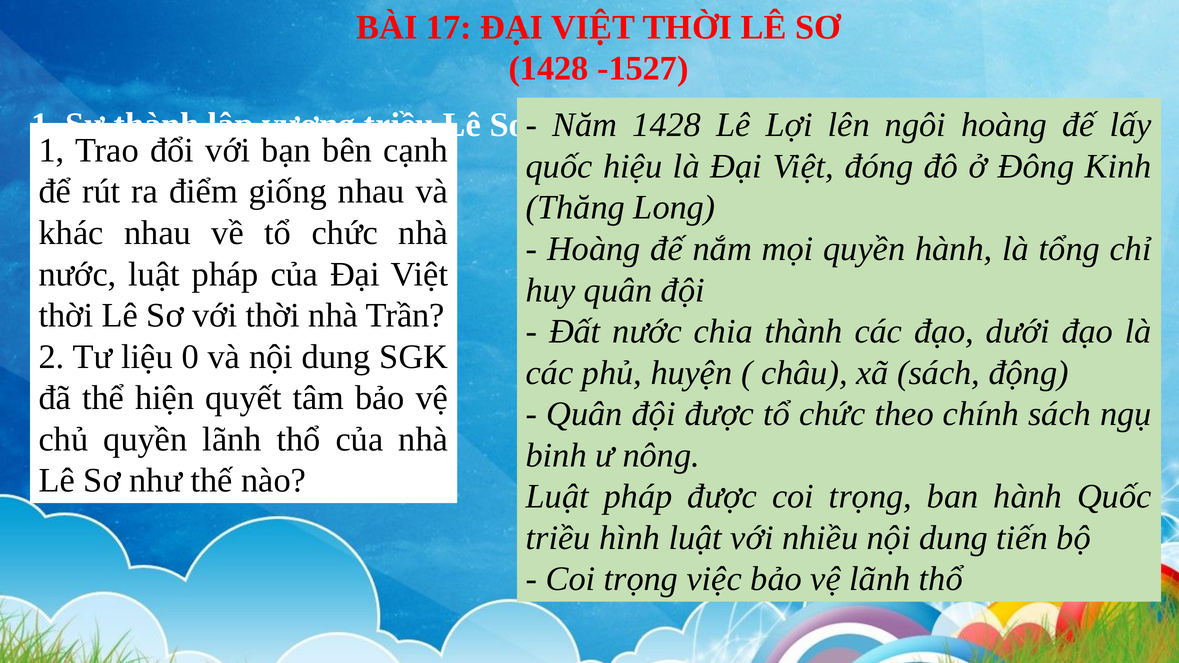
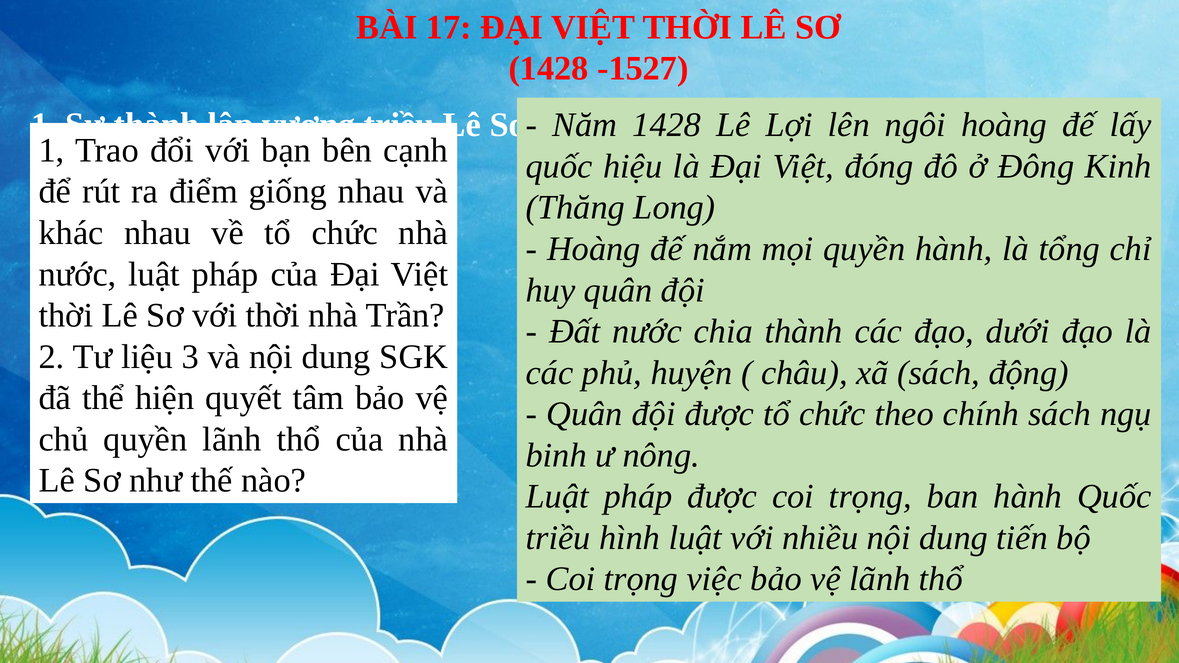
0: 0 -> 3 (190, 357)
